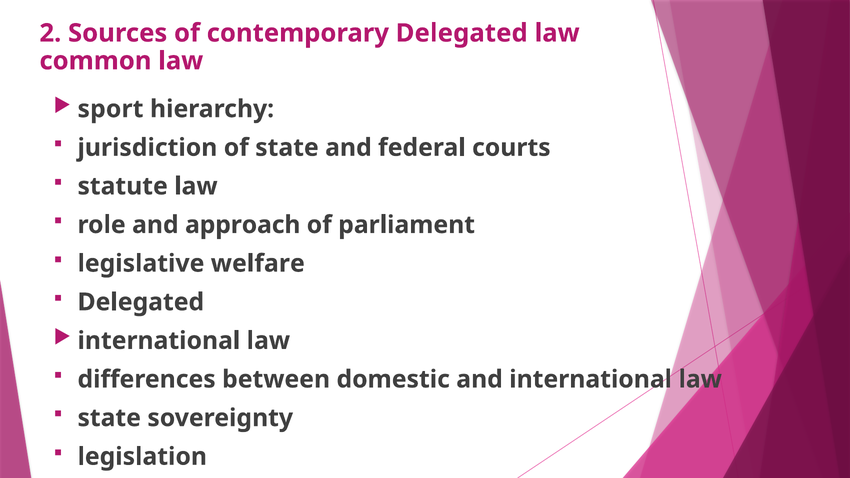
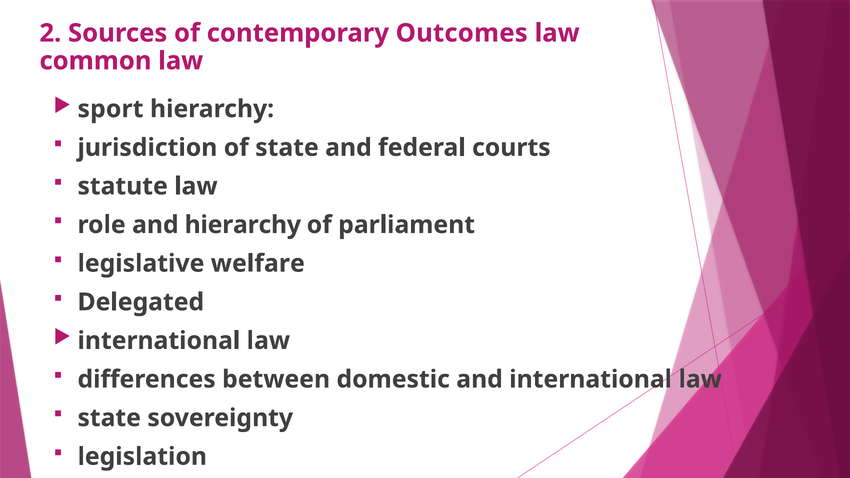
contemporary Delegated: Delegated -> Outcomes (462, 33)
and approach: approach -> hierarchy (243, 225)
